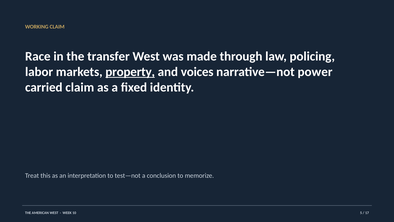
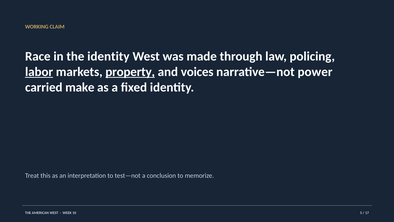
the transfer: transfer -> identity (108, 56)
labor underline: none -> present (39, 72)
carried claim: claim -> make (80, 87)
